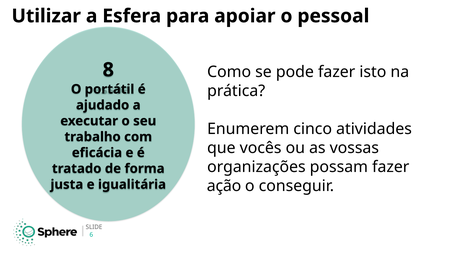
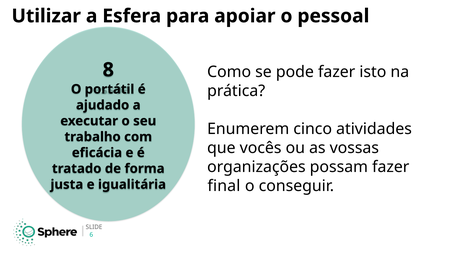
ação: ação -> final (224, 186)
